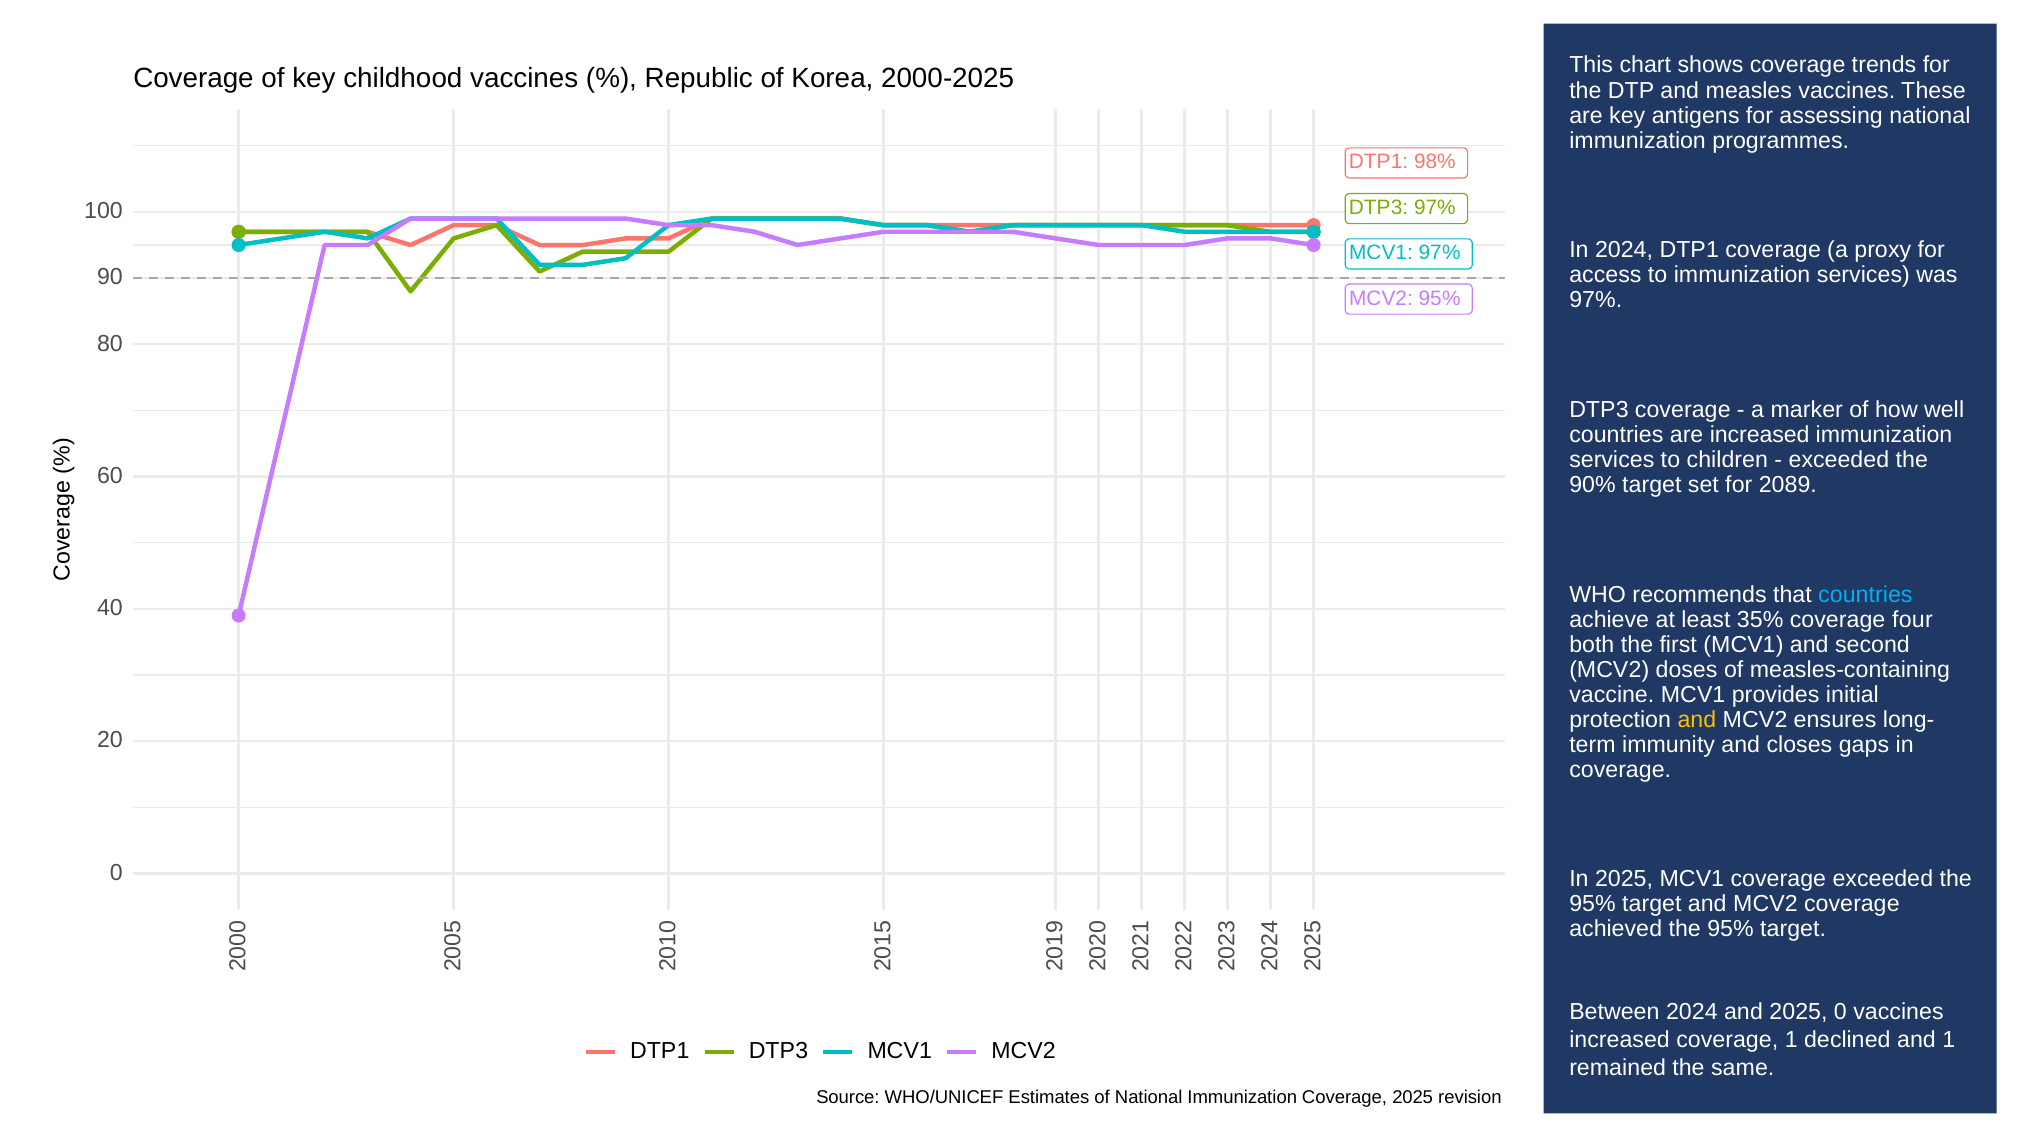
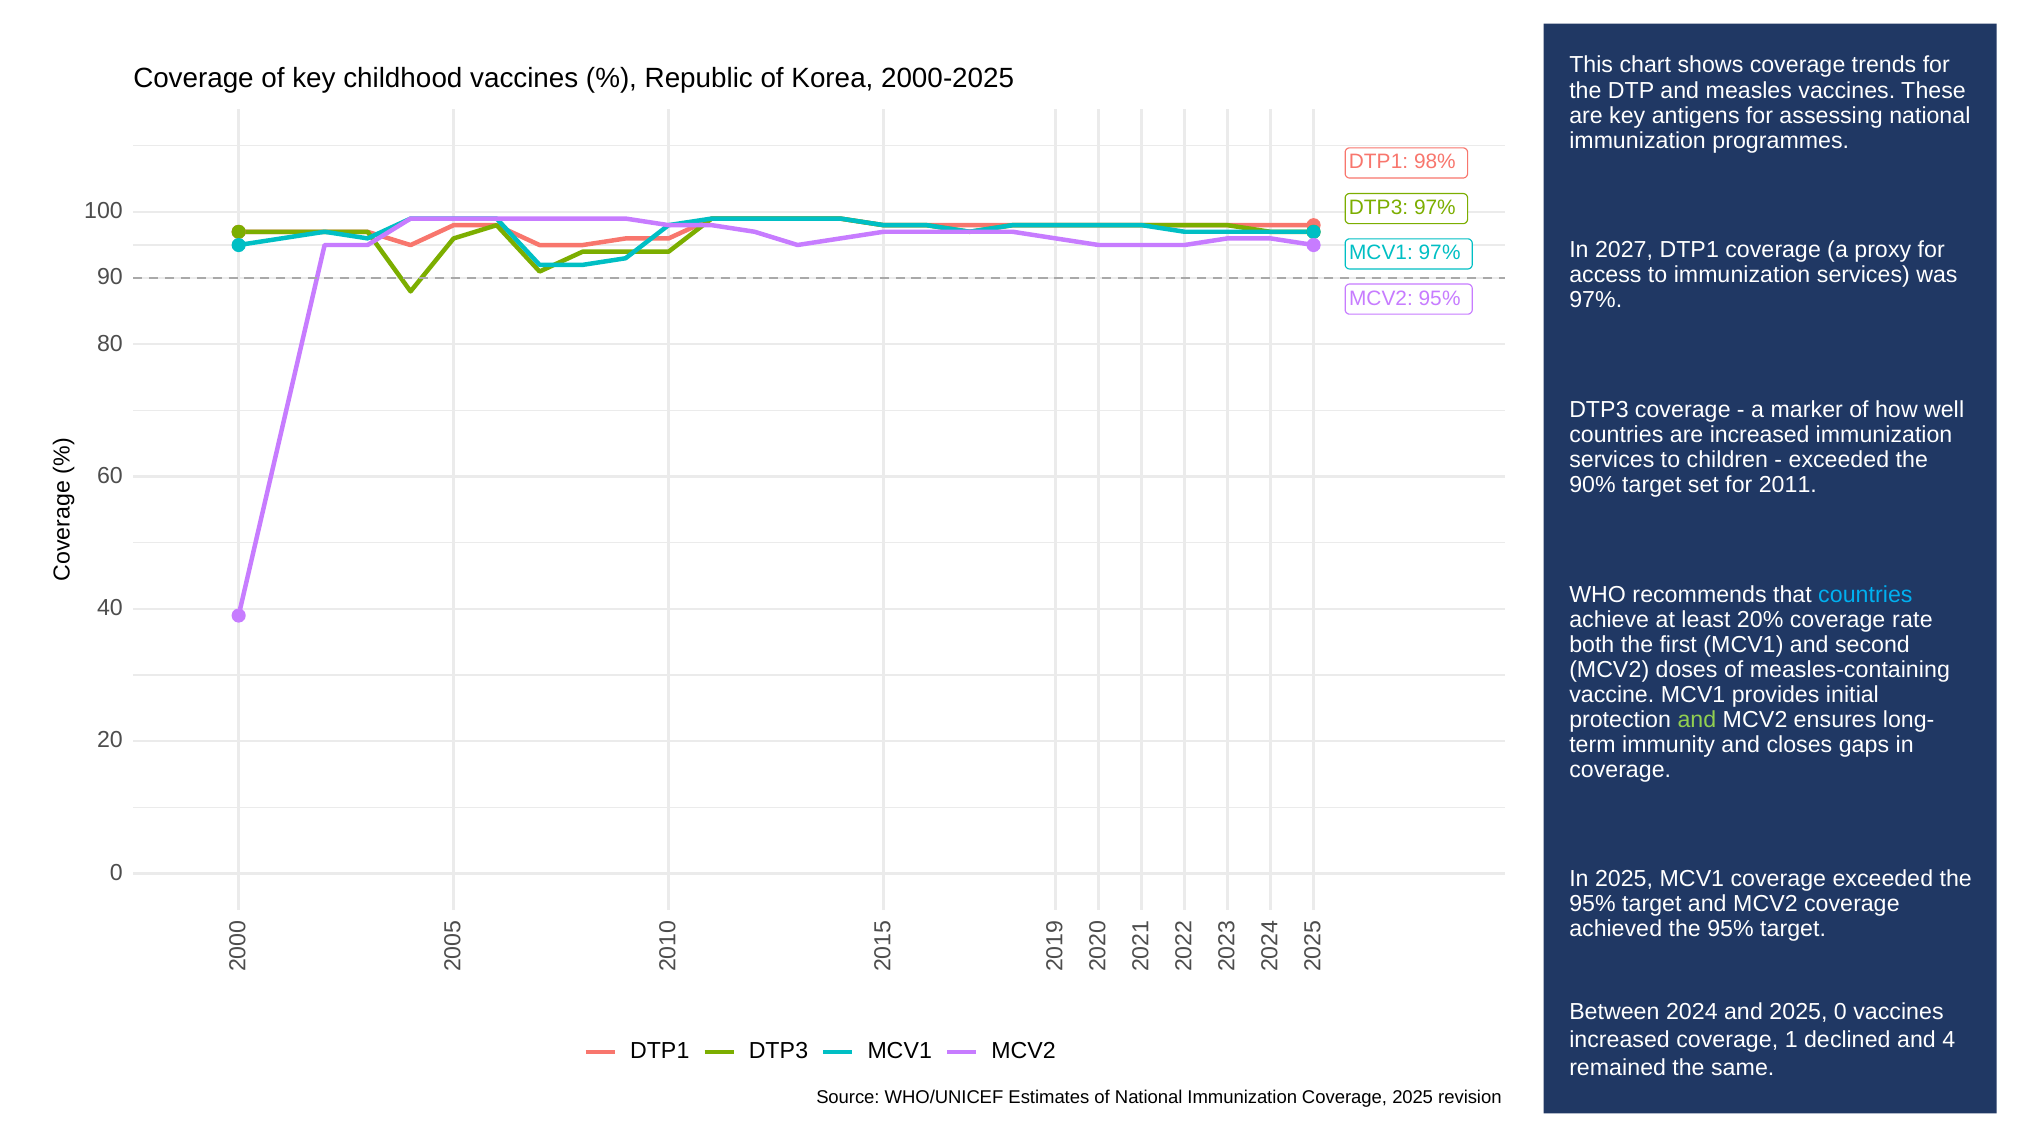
In 2024: 2024 -> 2027 (1624, 250)
2089: 2089 -> 2011 (1788, 485)
35%: 35% -> 20% (1760, 620)
four: four -> rate (1912, 620)
and colour: yellow -> light green (1697, 720)
and 1: 1 -> 4 (1949, 1040)
